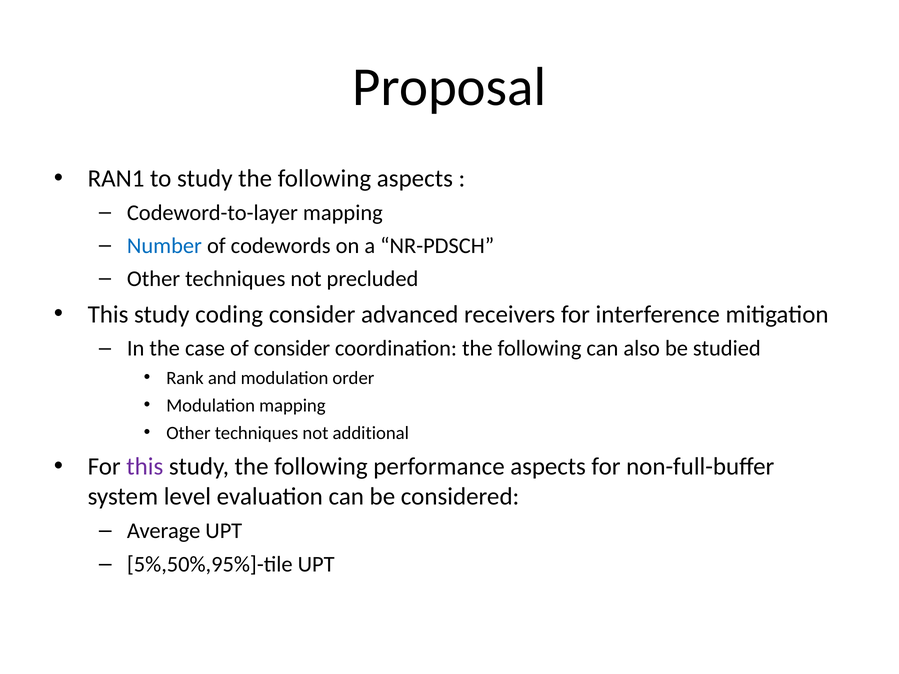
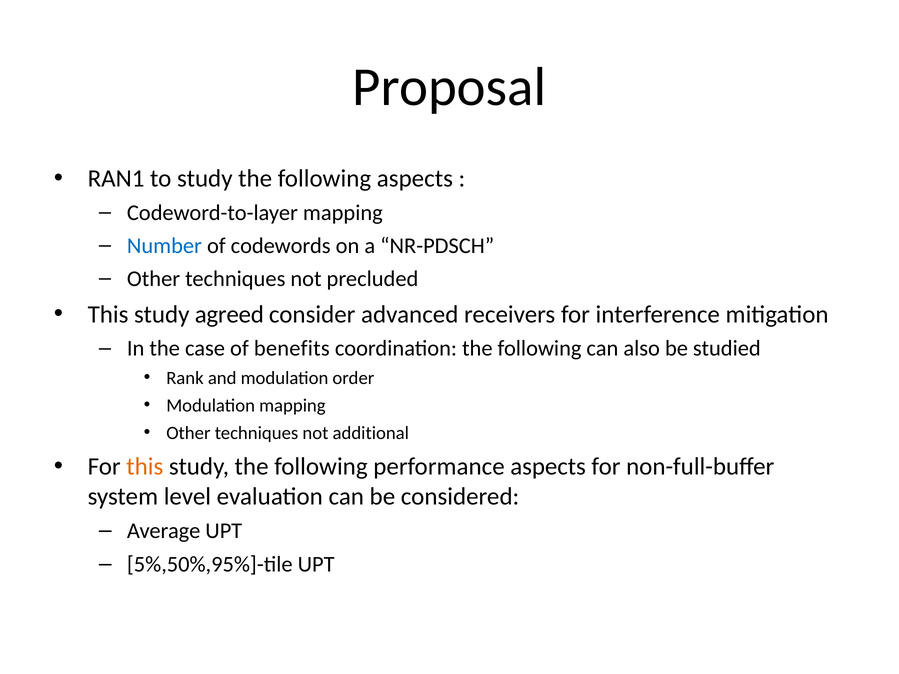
coding: coding -> agreed (229, 314)
of consider: consider -> benefits (292, 349)
this colour: purple -> orange (145, 467)
